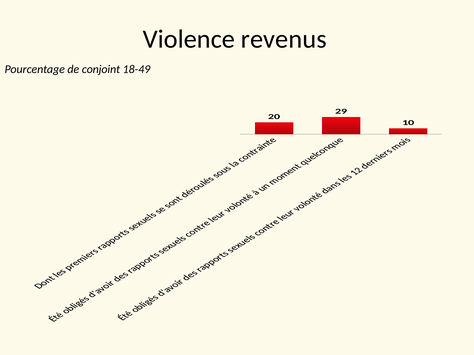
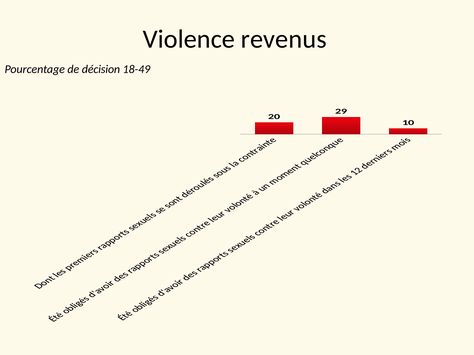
conjoint: conjoint -> décision (101, 70)
